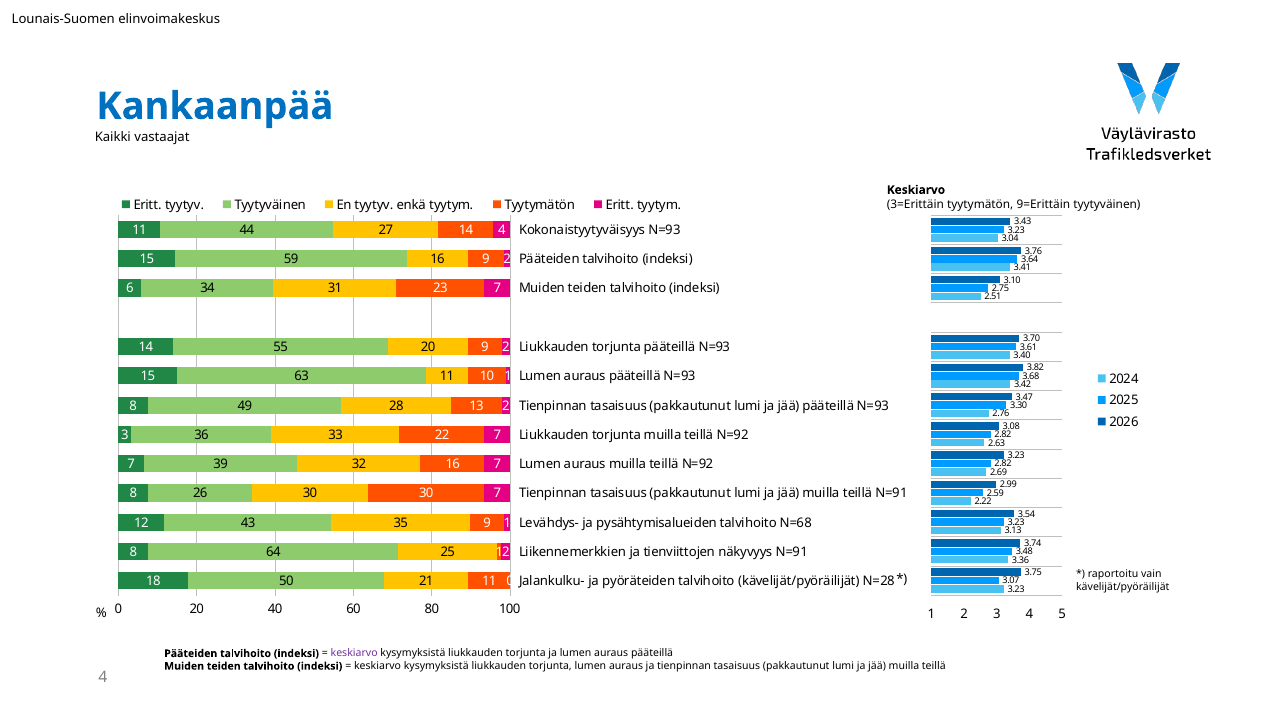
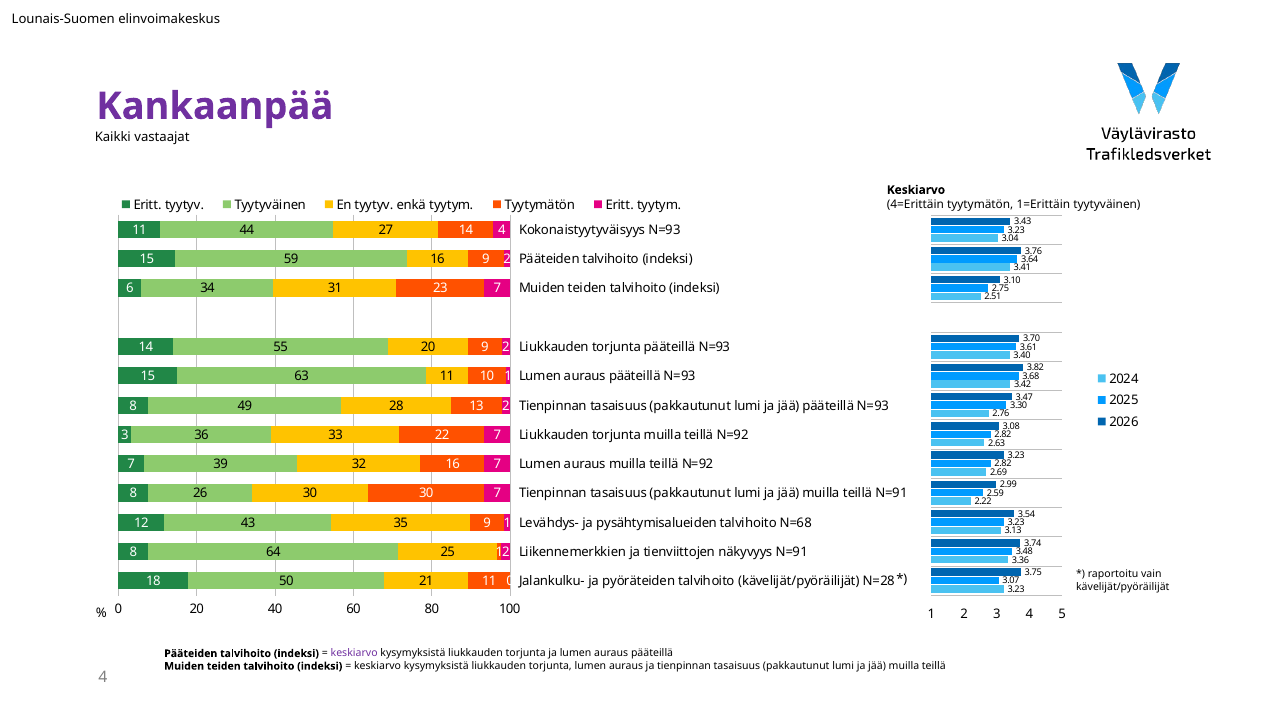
Kankaanpää colour: blue -> purple (215, 106)
3=Erittäin: 3=Erittäin -> 4=Erittäin (915, 204)
9=Erittäin: 9=Erittäin -> 1=Erittäin (1043, 204)
